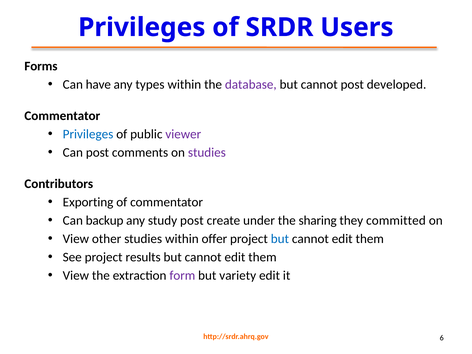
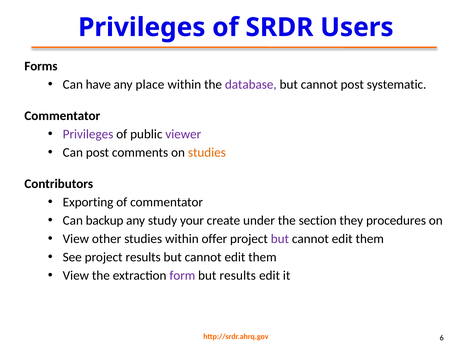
types: types -> place (150, 85)
developed: developed -> systematic (397, 85)
Privileges colour: blue -> purple (88, 134)
studies colour: purple -> orange (207, 153)
study post: post -> your (192, 220)
sharing: sharing -> section (318, 220)
committed: committed -> procedures (396, 220)
but colour: blue -> purple (280, 239)
but variety: variety -> results (238, 276)
